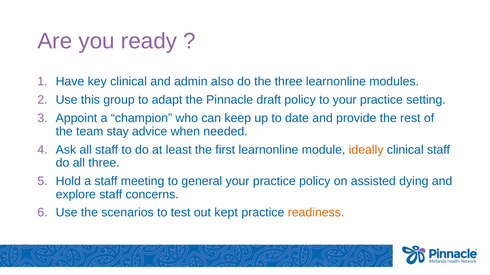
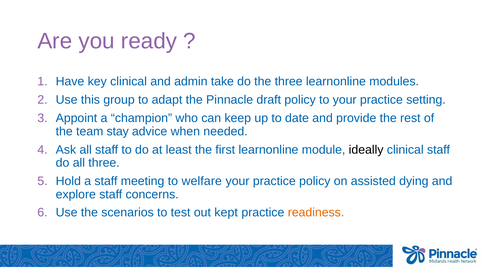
also: also -> take (222, 82)
ideally colour: orange -> black (366, 150)
general: general -> welfare (202, 182)
